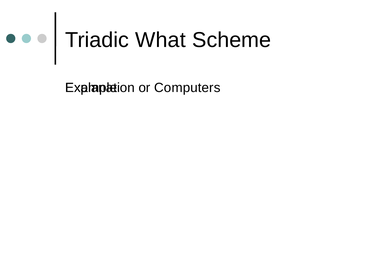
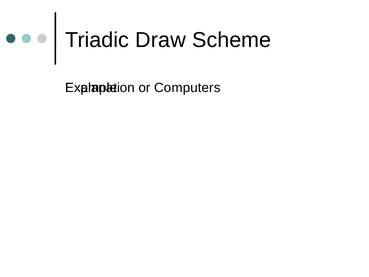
What: What -> Draw (160, 40)
